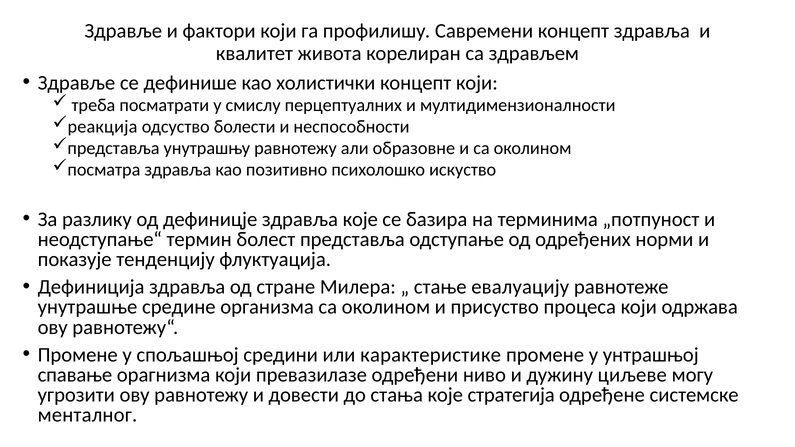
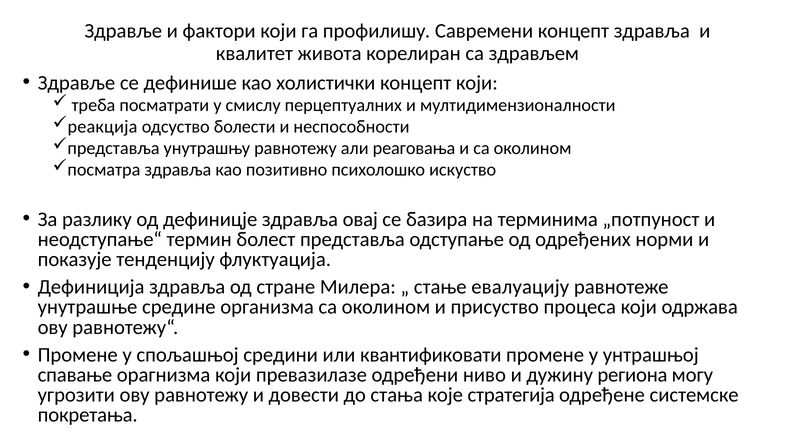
образовне: образовне -> реаговања (414, 148)
здравља које: које -> овај (360, 219)
карактеристике: карактеристике -> квантификовати (431, 355)
циљеве: циљеве -> региона (632, 375)
менталног: менталног -> покретања (88, 415)
